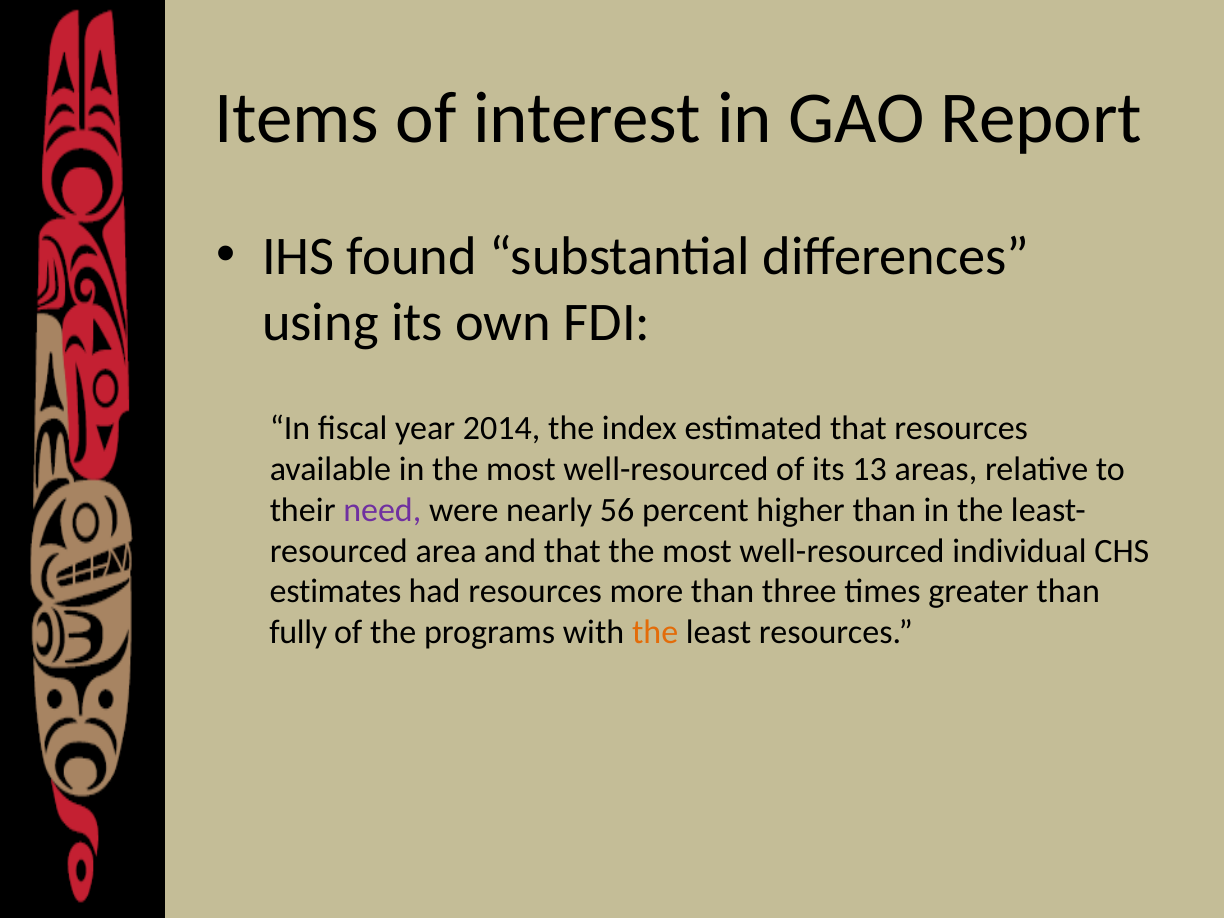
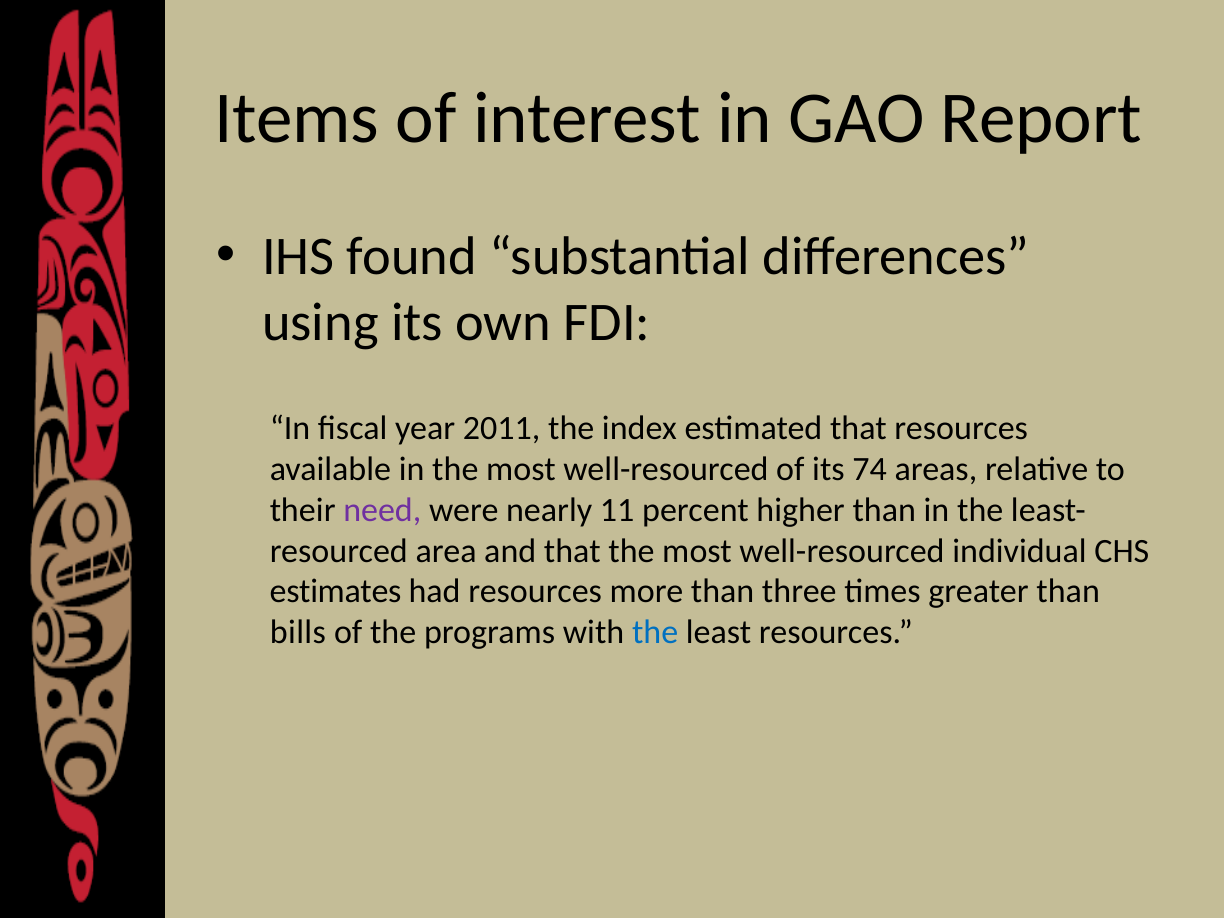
2014: 2014 -> 2011 (502, 428)
13: 13 -> 74 (870, 469)
56: 56 -> 11 (617, 510)
fully: fully -> bills (298, 633)
the colour: orange -> blue (655, 633)
